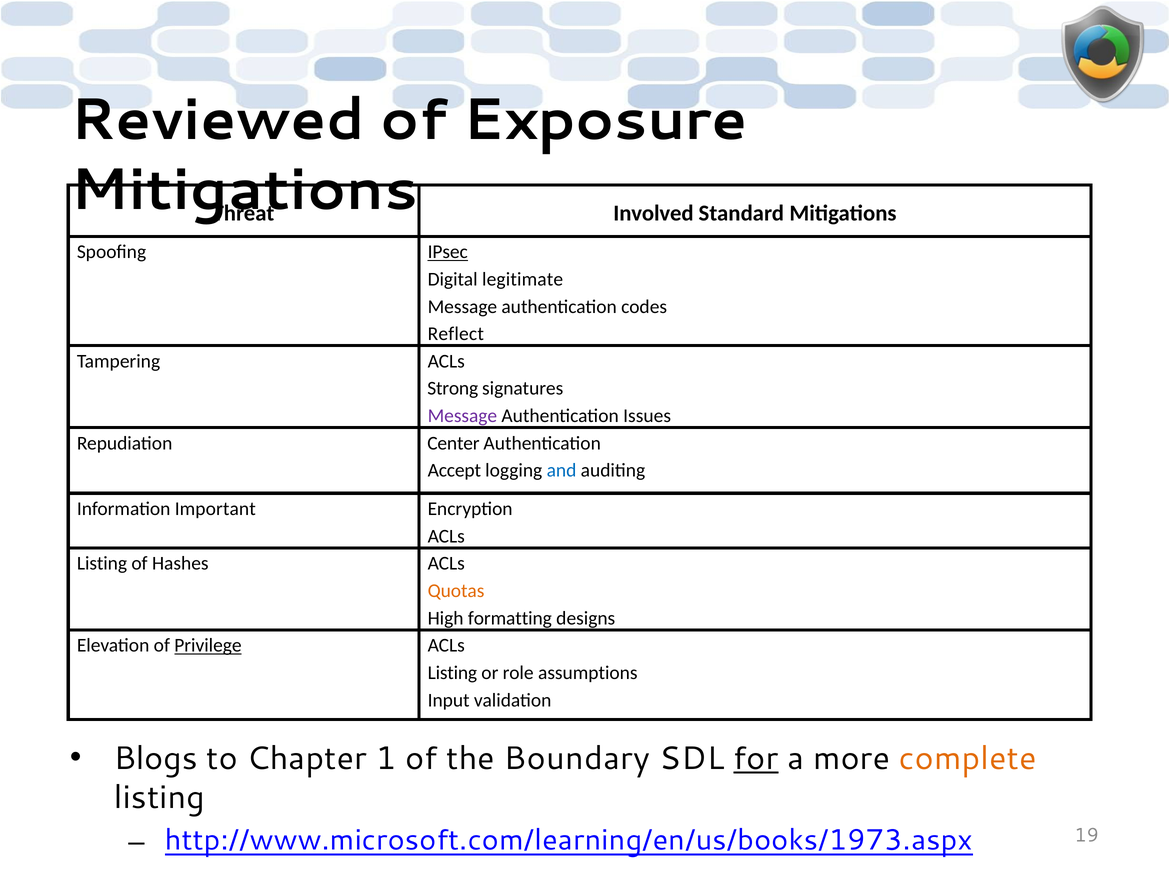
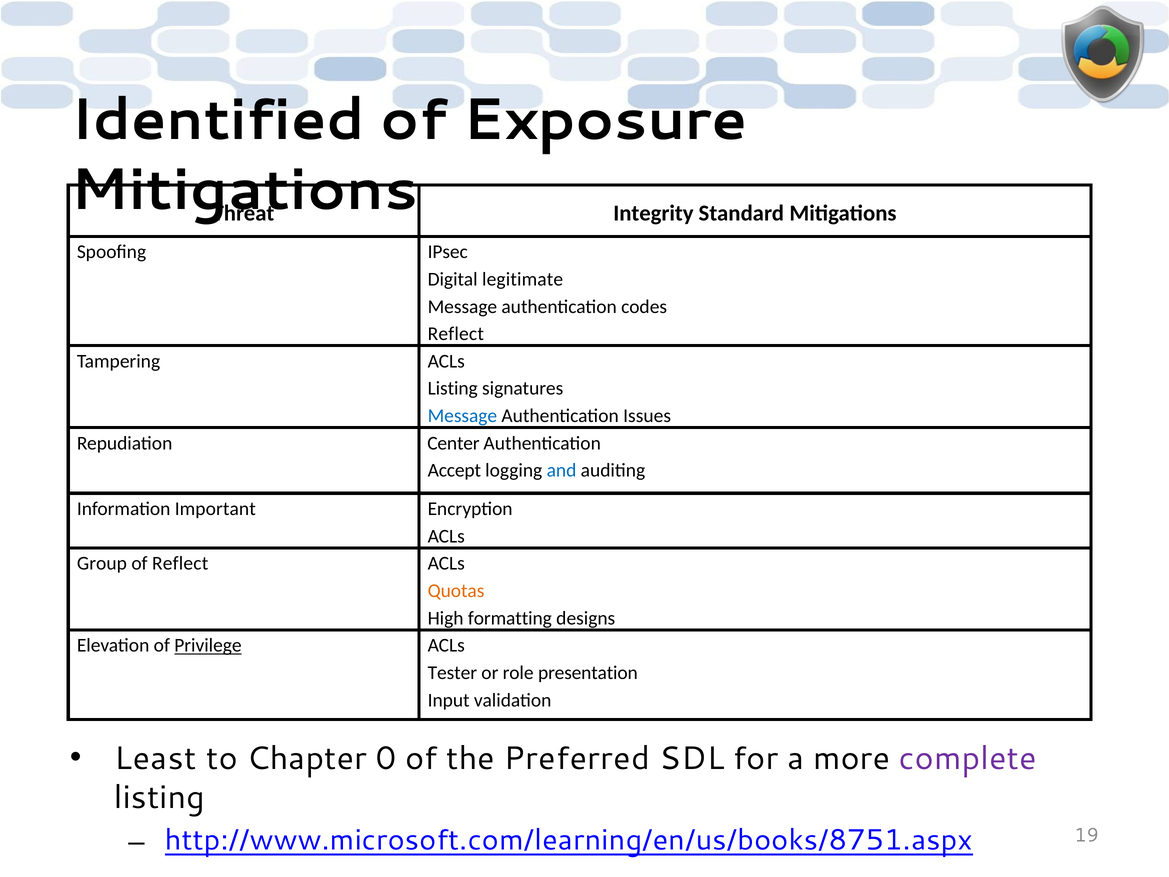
Reviewed: Reviewed -> Identified (217, 120)
Involved: Involved -> Integrity (653, 213)
IPsec underline: present -> none (448, 252)
Strong: Strong -> Listing (453, 388)
Message colour: purple -> blue (462, 416)
Listing: Listing -> Group (102, 563)
of Hashes: Hashes -> Reflect (180, 563)
Listing: Listing -> Tester (452, 673)
assumptions: assumptions -> presentation (588, 673)
Blogs: Blogs -> Least (155, 758)
1: 1 -> 0 (386, 758)
Boundary: Boundary -> Preferred (577, 758)
for underline: present -> none (756, 758)
complete colour: orange -> purple (968, 758)
http://www.microsoft.com/learning/en/us/books/1973.aspx: http://www.microsoft.com/learning/en/us/books/1973.aspx -> http://www.microsoft.com/learning/en/us/books/8751.aspx (569, 840)
